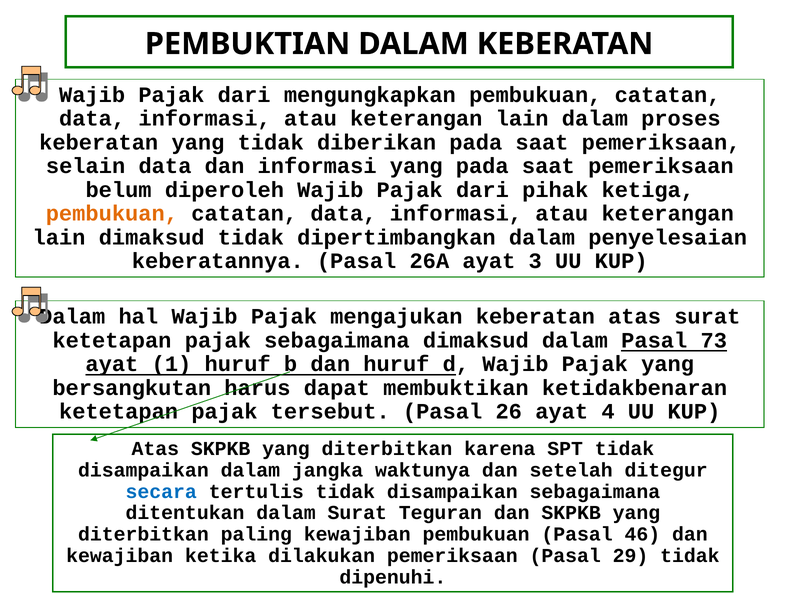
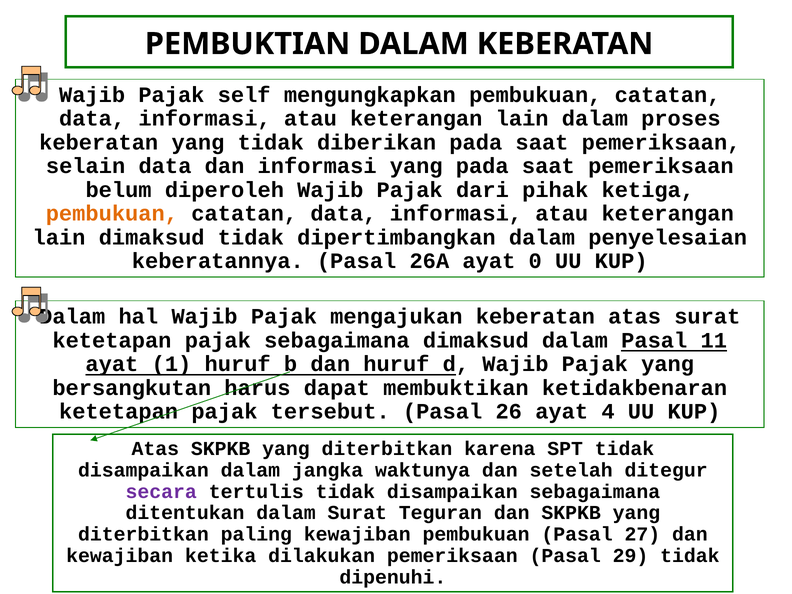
dari: dari -> self (244, 95)
3: 3 -> 0 (535, 261)
73: 73 -> 11 (714, 340)
secara colour: blue -> purple (161, 492)
46: 46 -> 27 (642, 534)
